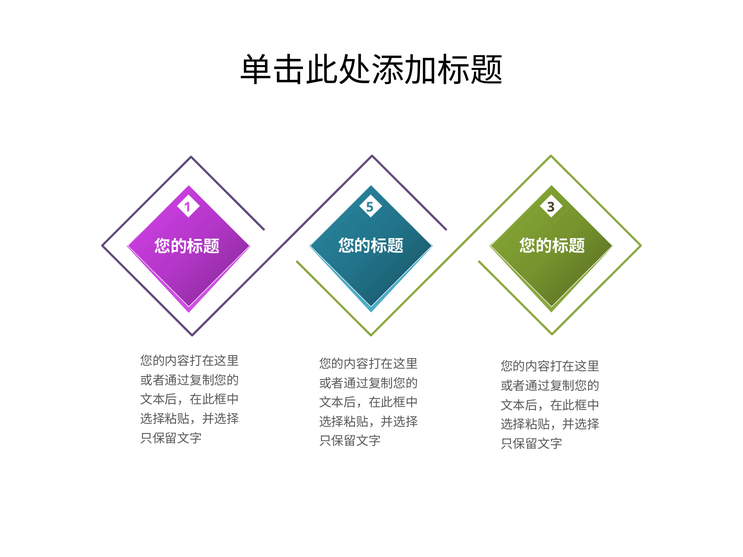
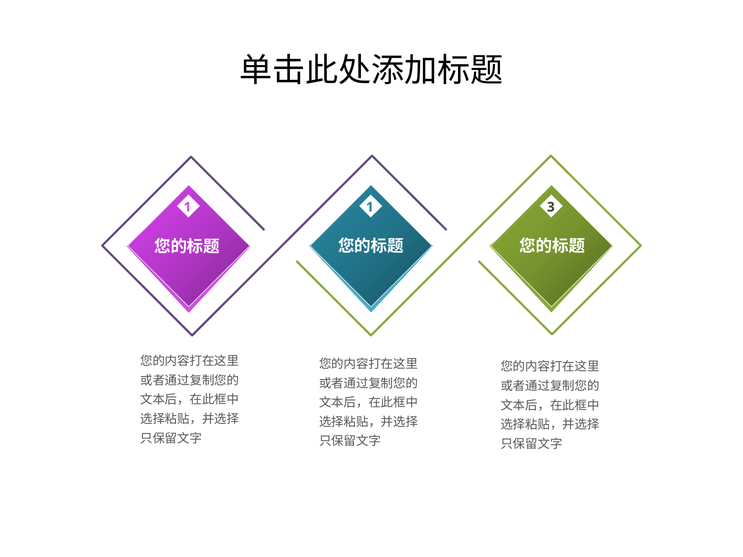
1 5: 5 -> 1 (370, 207)
